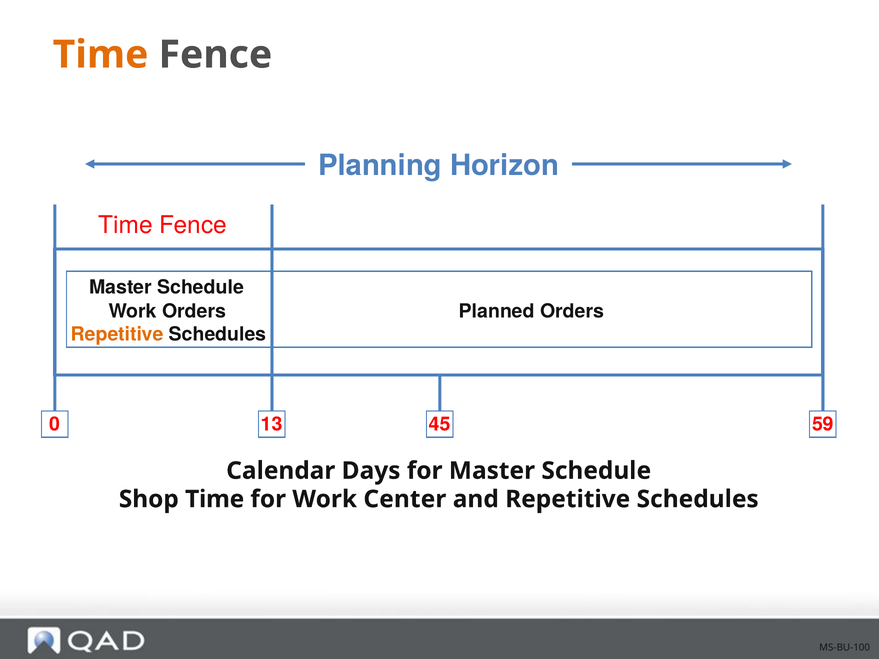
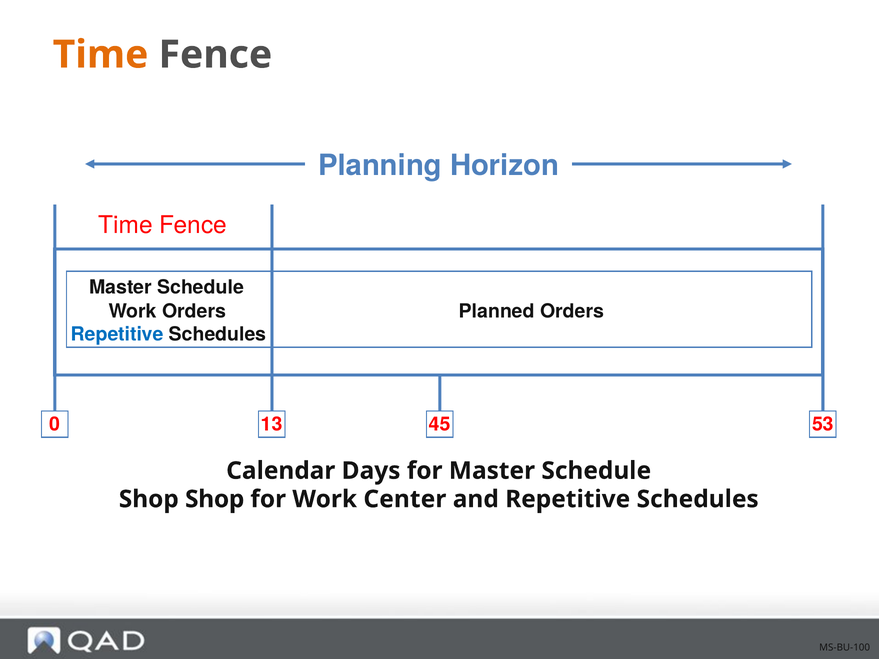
Repetitive colour: orange -> blue (117, 335)
59: 59 -> 53 (823, 425)
Shop Time: Time -> Shop (215, 499)
